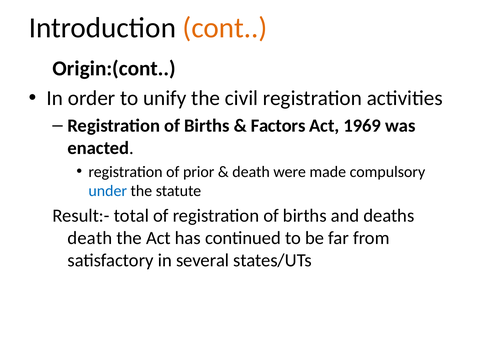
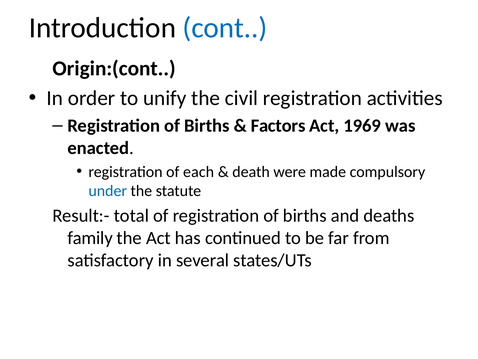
cont colour: orange -> blue (225, 28)
prior: prior -> each (199, 172)
death: death -> family (90, 238)
